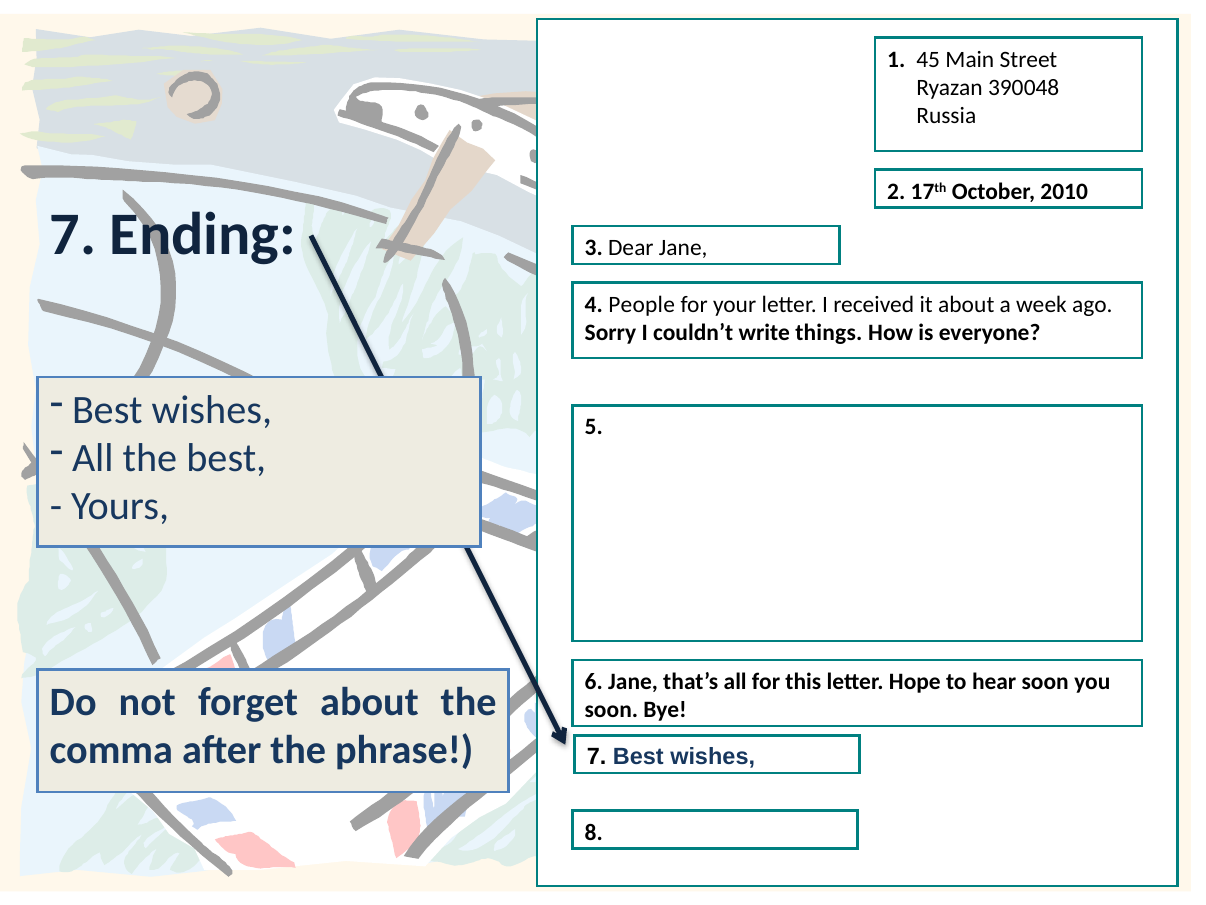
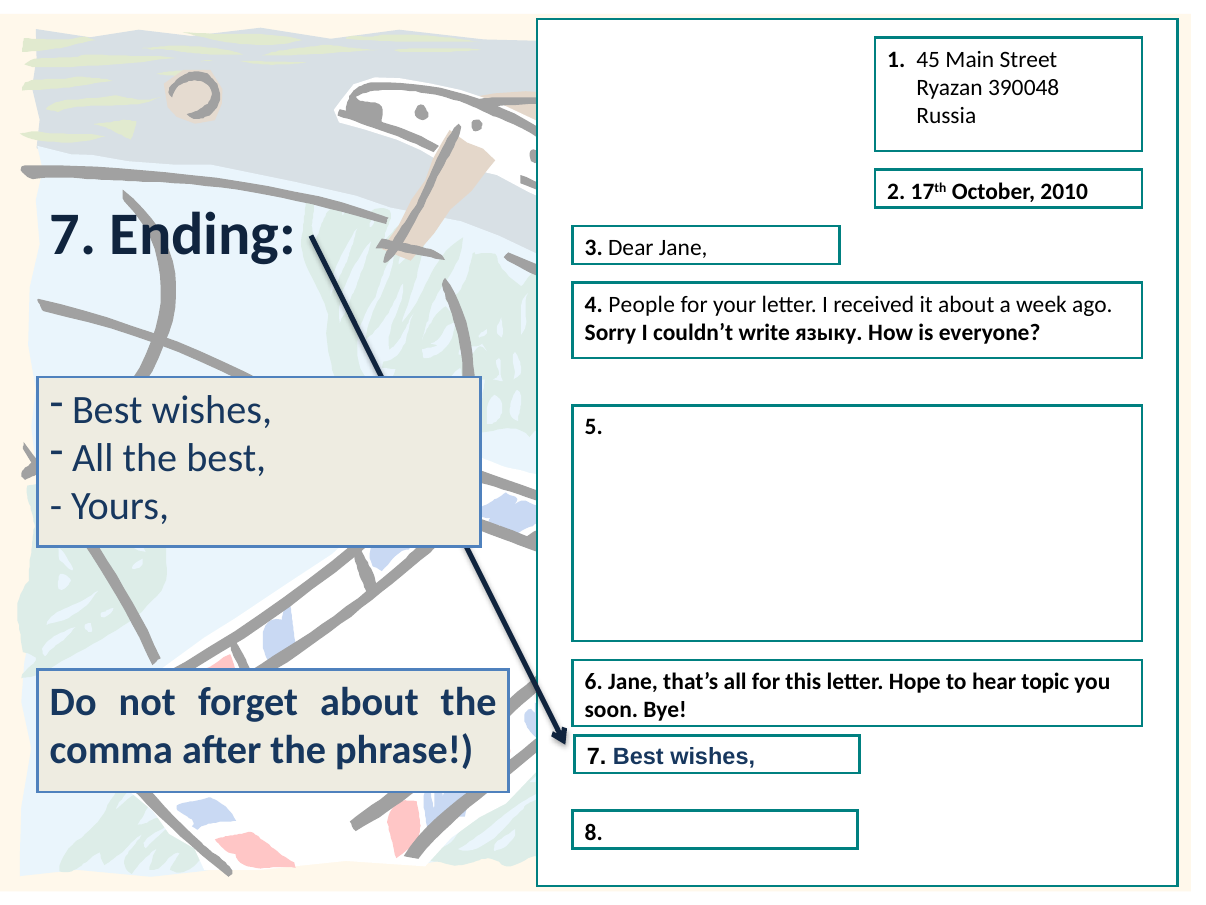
things: things -> языку (829, 333)
hear soon: soon -> topic (1045, 681)
